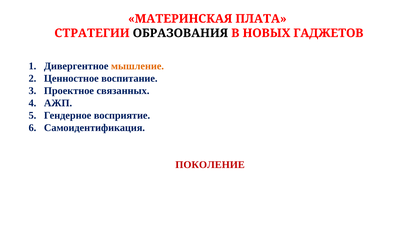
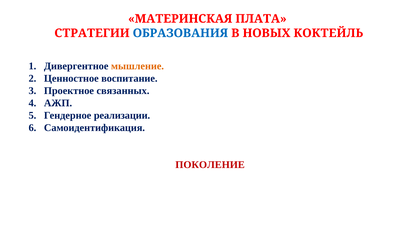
ОБРАЗОВАНИЯ colour: black -> blue (180, 33)
ГАДЖЕТОВ: ГАДЖЕТОВ -> КОКТЕЙЛЬ (328, 33)
восприятие: восприятие -> реализации (122, 115)
